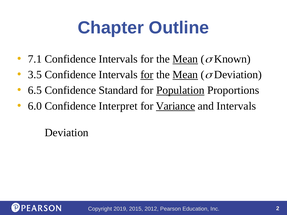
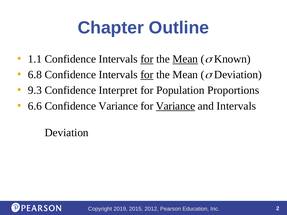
7.1: 7.1 -> 1.1 (35, 59)
for underline: none -> present (147, 59)
3.5: 3.5 -> 6.8 (35, 75)
Mean underline: present -> none (185, 75)
6.5: 6.5 -> 9.3 (35, 90)
Standard: Standard -> Interpret (118, 90)
Population underline: present -> none (180, 90)
6.0: 6.0 -> 6.6 (35, 106)
Confidence Interpret: Interpret -> Variance (118, 106)
